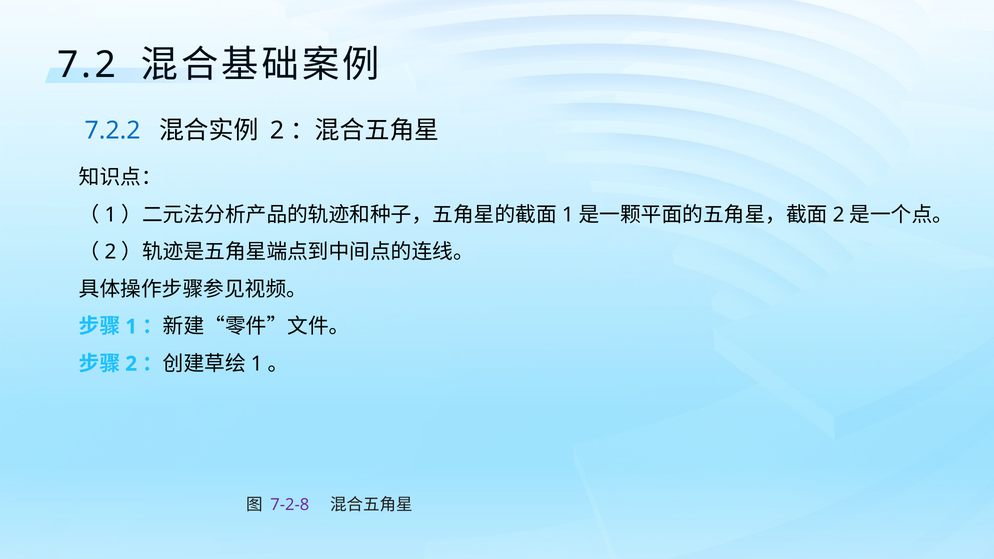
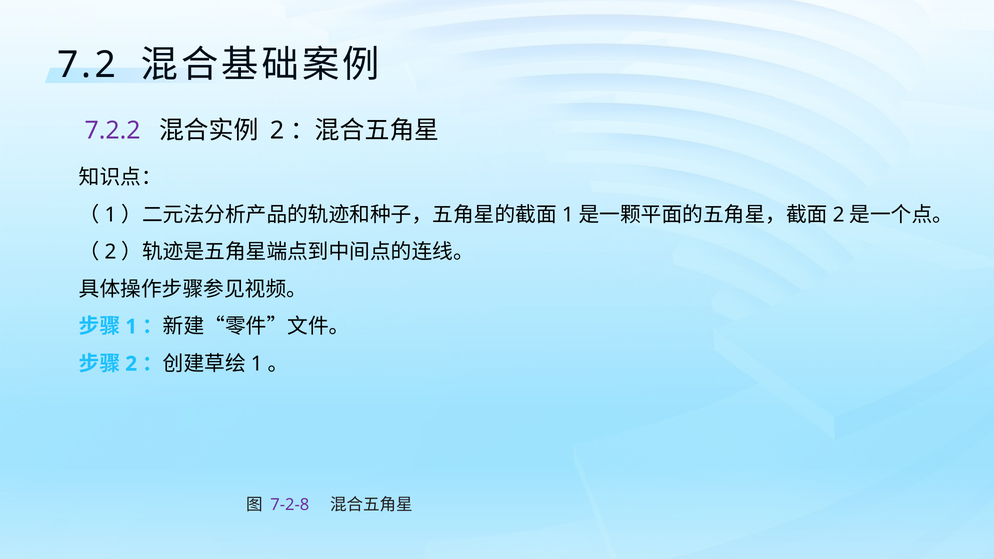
7.2.2 colour: blue -> purple (113, 130)
